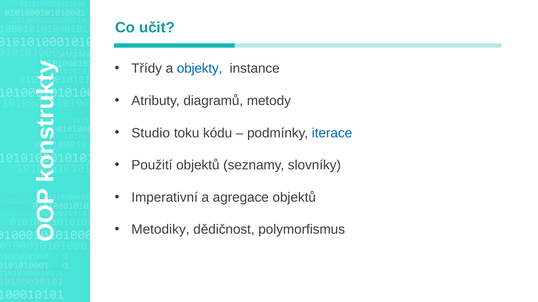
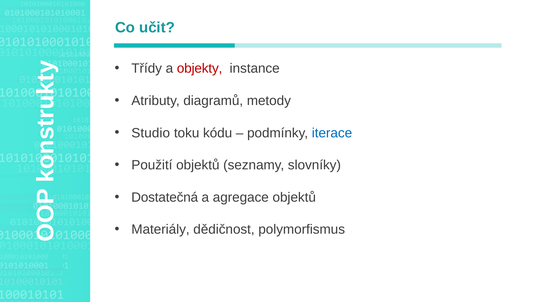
objekty colour: blue -> red (200, 69)
Imperativní: Imperativní -> Dostatečná (165, 198)
Metodiky: Metodiky -> Materiály (161, 230)
